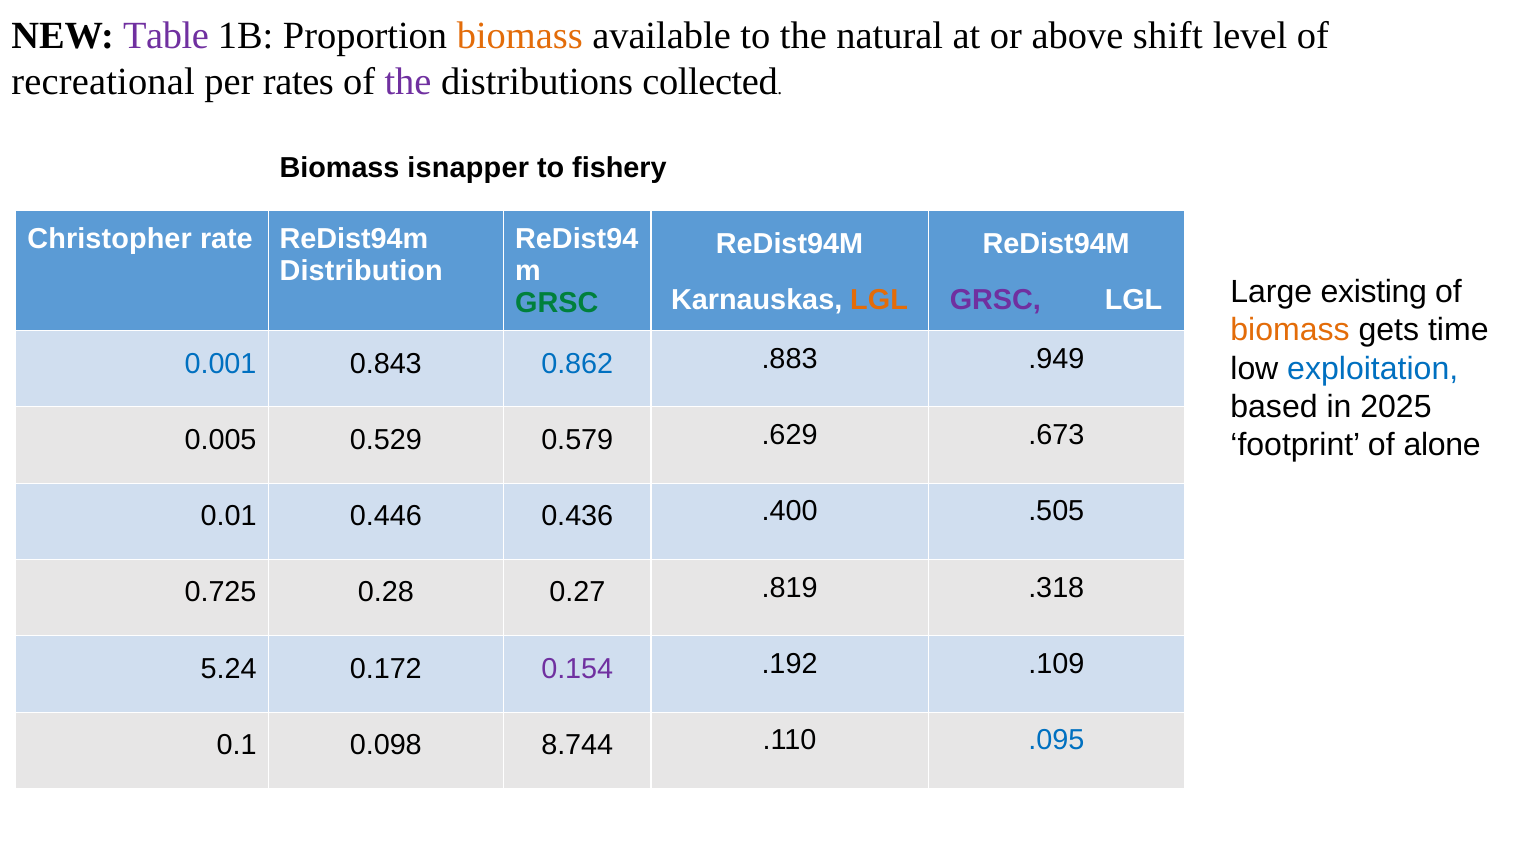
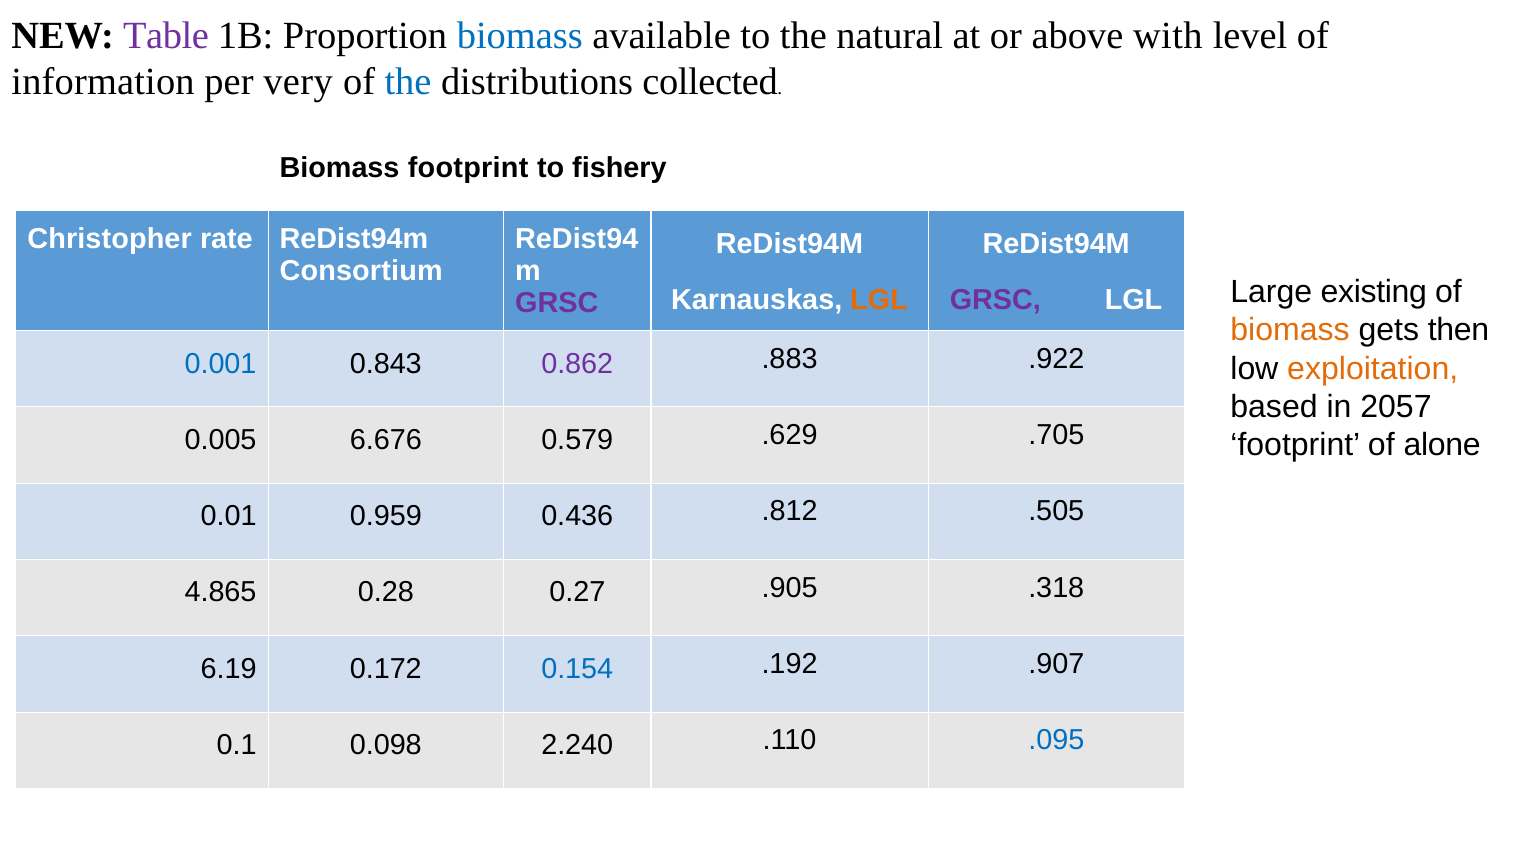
biomass colour: orange -> blue (520, 36)
shift: shift -> with (1168, 36)
recreational: recreational -> information (103, 82)
rates: rates -> very (298, 82)
the colour: purple -> blue (408, 82)
Biomass isnapper: isnapper -> footprint (468, 168)
Distribution: Distribution -> Consortium (361, 271)
GRSC colour: green -> purple (557, 303)
time: time -> then (1458, 330)
0.862 colour: blue -> purple (577, 363)
.949: .949 -> .922 (1056, 359)
exploitation colour: blue -> orange (1373, 368)
2025: 2025 -> 2057 (1396, 407)
0.529: 0.529 -> 6.676 (386, 440)
.673: .673 -> .705 (1056, 435)
0.446: 0.446 -> 0.959 (386, 516)
.400: .400 -> .812 (790, 511)
0.725: 0.725 -> 4.865 (221, 592)
.819: .819 -> .905 (790, 587)
5.24: 5.24 -> 6.19 (229, 668)
0.154 colour: purple -> blue (577, 668)
.109: .109 -> .907 (1056, 664)
8.744: 8.744 -> 2.240 (577, 745)
